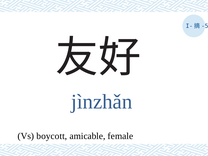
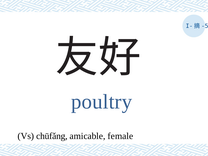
jìnzhǎn: jìnzhǎn -> poultry (102, 102)
boycott: boycott -> chūfǎng (52, 136)
